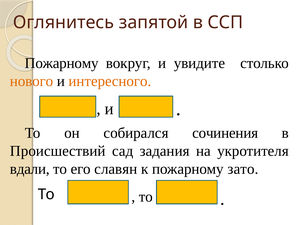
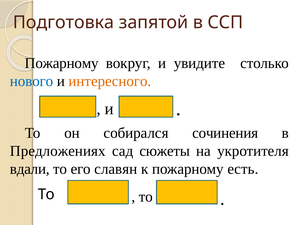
Оглянитесь: Оглянитесь -> Подготовка (63, 22)
нового colour: orange -> blue (32, 81)
Происшествий: Происшествий -> Предложениях (58, 151)
задания: задания -> сюжеты (165, 151)
зато: зато -> есть (243, 168)
